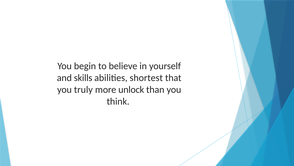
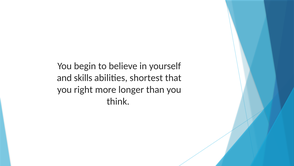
truly: truly -> right (83, 89)
unlock: unlock -> longer (131, 89)
